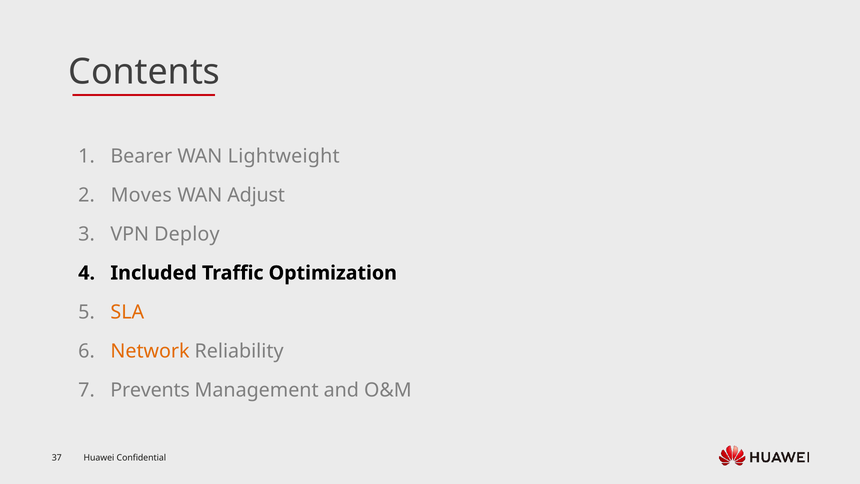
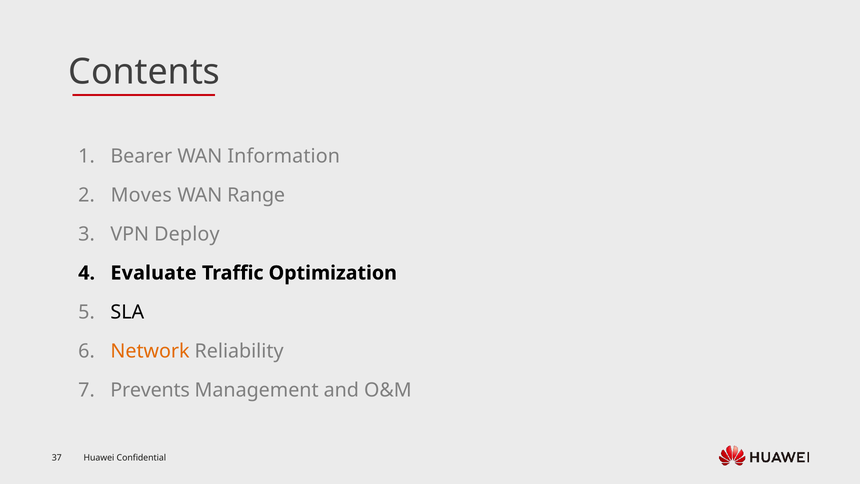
Lightweight: Lightweight -> Information (284, 156)
Adjust: Adjust -> Range (256, 195)
Included: Included -> Evaluate (154, 273)
SLA colour: orange -> black (127, 312)
